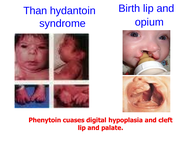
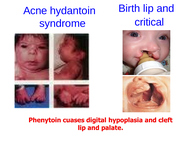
Than: Than -> Acne (35, 11)
opium: opium -> critical (149, 22)
